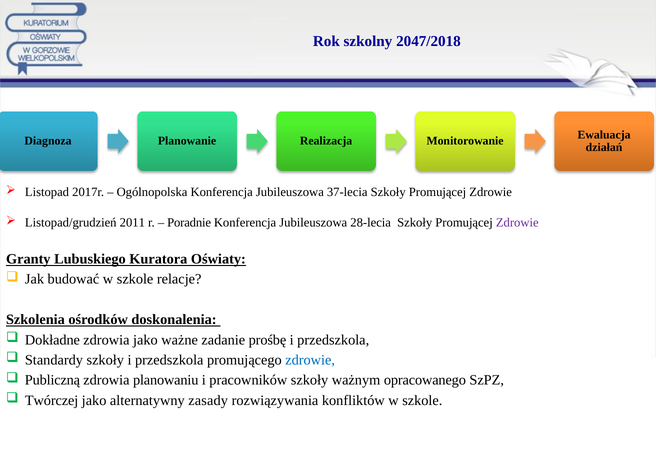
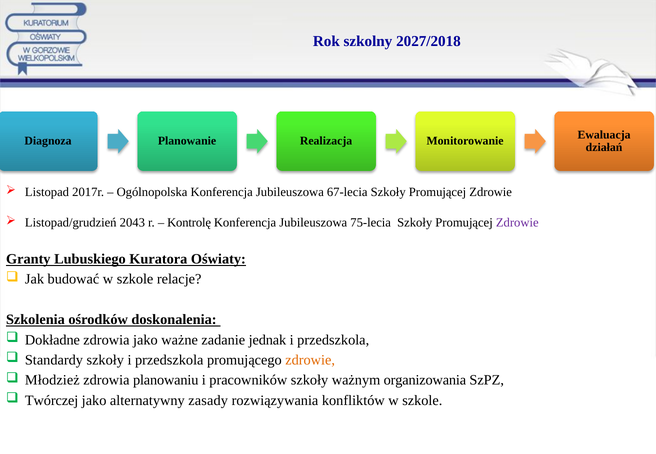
2047/2018: 2047/2018 -> 2027/2018 (428, 41)
37-lecia: 37-lecia -> 67-lecia (347, 192)
2011: 2011 -> 2043 (132, 223)
Poradnie: Poradnie -> Kontrolę (189, 223)
28-lecia: 28-lecia -> 75-lecia (371, 223)
prośbę: prośbę -> jednak (267, 340)
zdrowie colour: blue -> orange (310, 360)
Publiczną: Publiczną -> Młodzież (52, 380)
opracowanego: opracowanego -> organizowania (425, 380)
